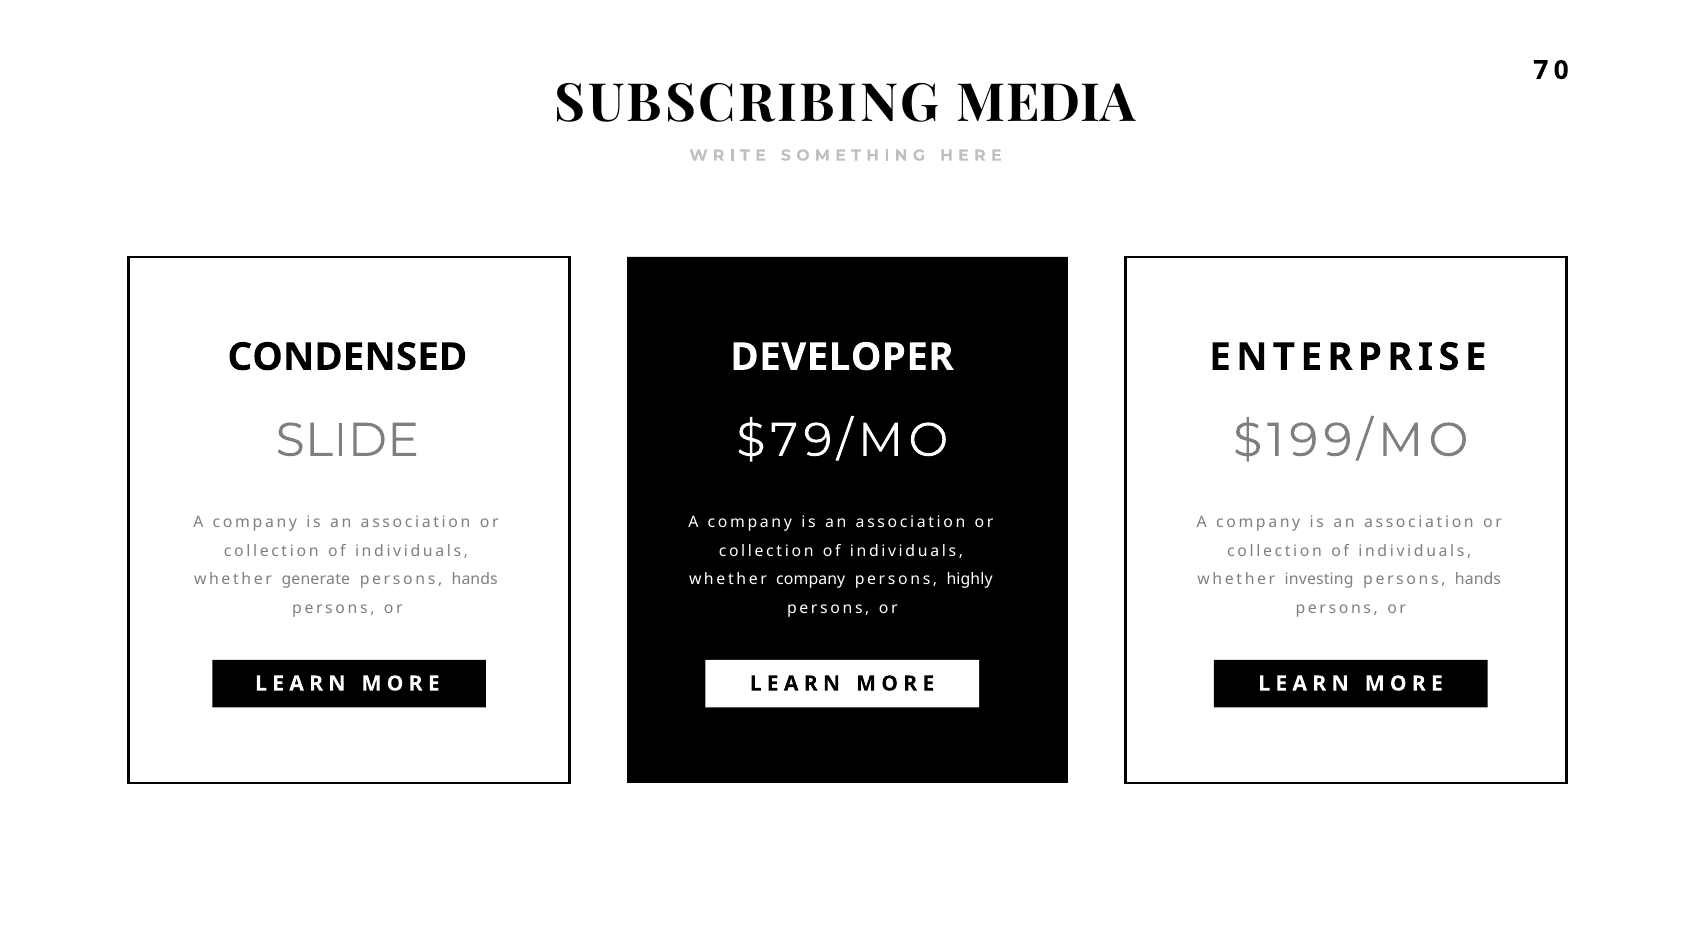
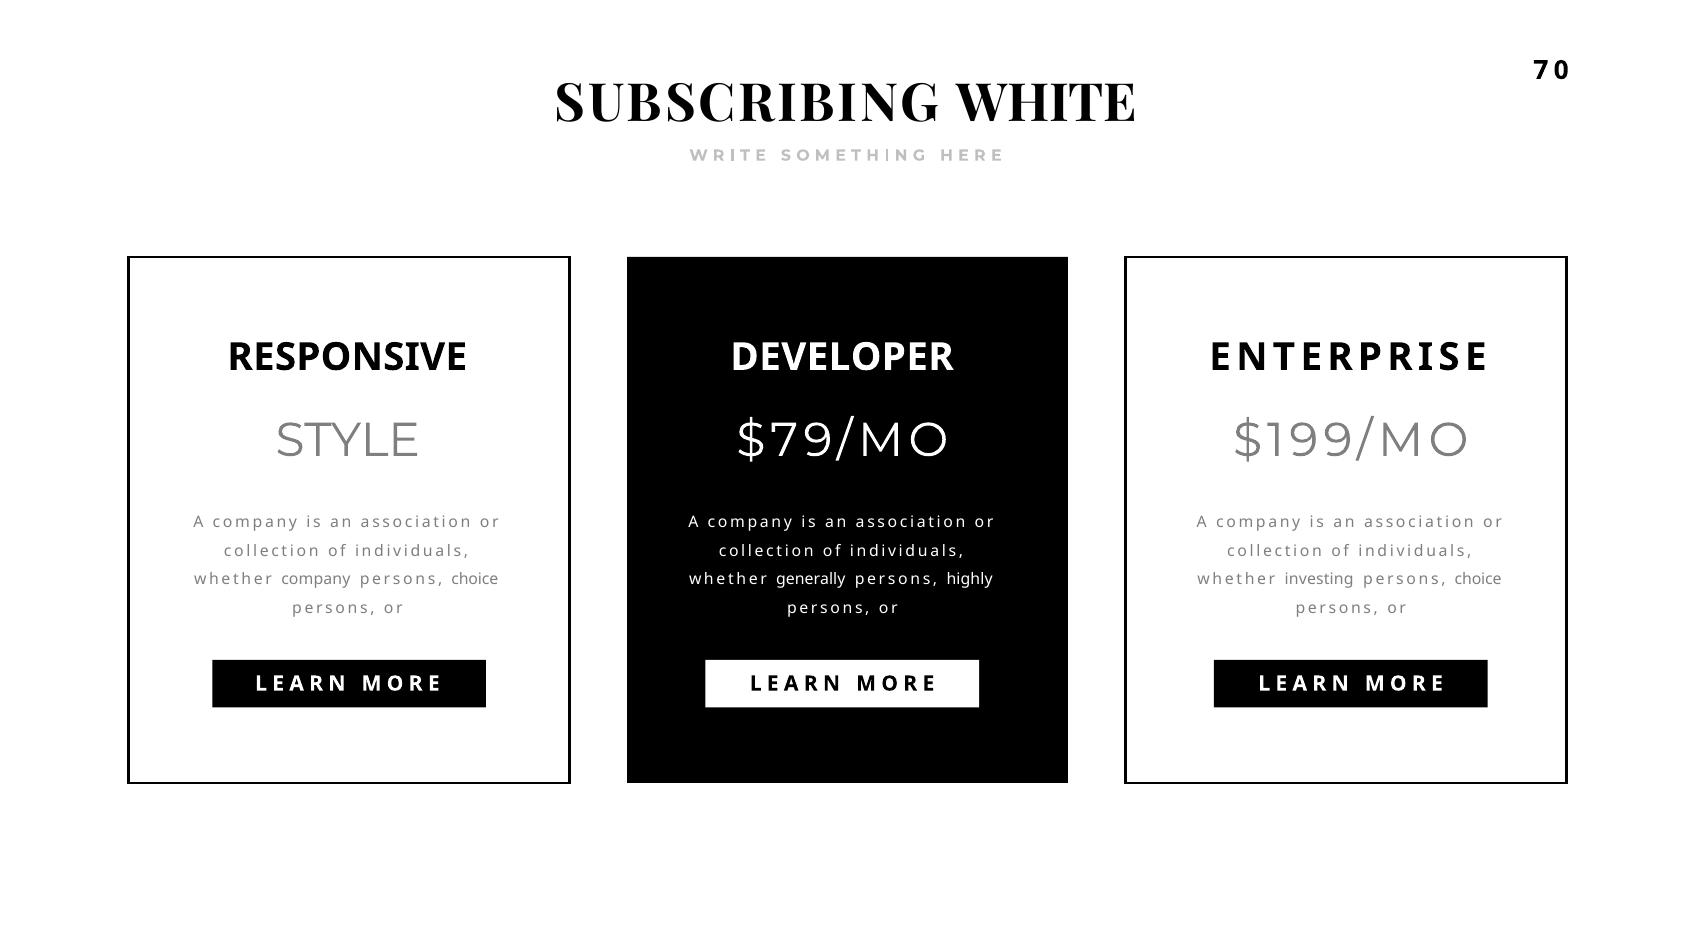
MEDIA: MEDIA -> WHITE (1047, 104)
CONDENSED: CONDENSED -> RESPONSIVE (347, 357)
SLIDE: SLIDE -> STYLE (348, 440)
whether generate: generate -> company (316, 580)
hands: hands -> choice (475, 580)
whether company: company -> generally (811, 580)
hands: hands -> choice (1478, 580)
